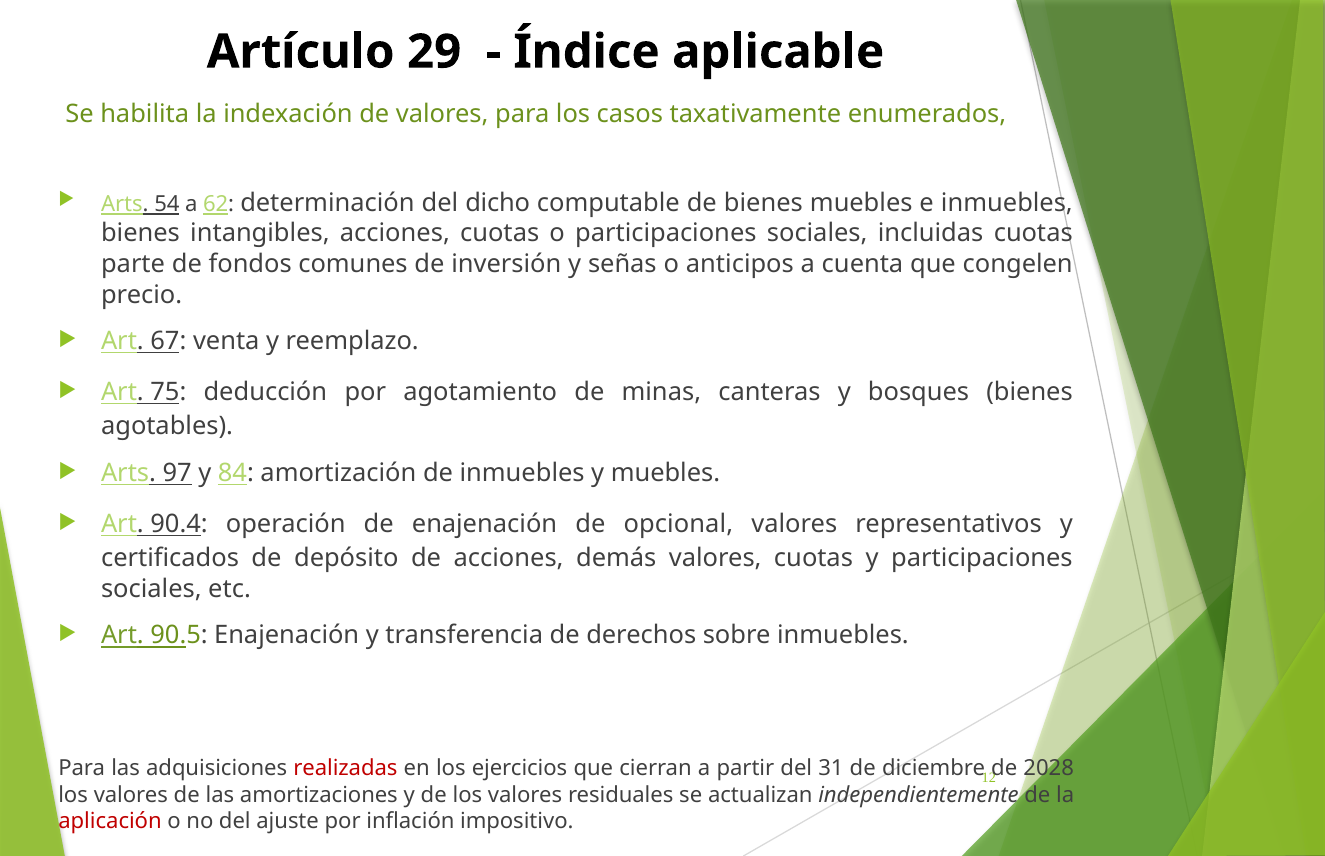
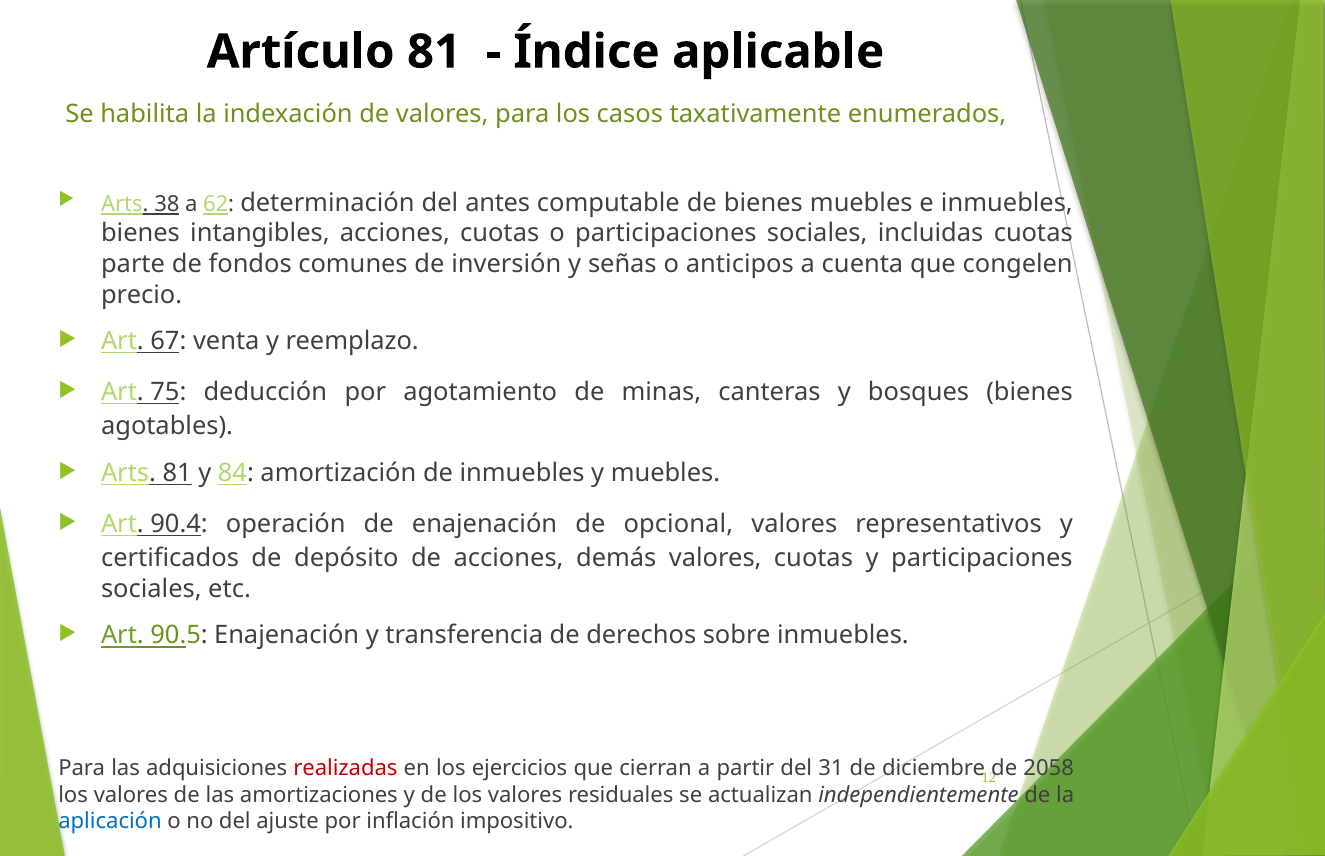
Artículo 29: 29 -> 81 (434, 52)
54: 54 -> 38 (167, 204)
dicho: dicho -> antes (498, 203)
Arts 97: 97 -> 81 (177, 473)
2028: 2028 -> 2058 (1049, 769)
aplicación colour: red -> blue (110, 822)
